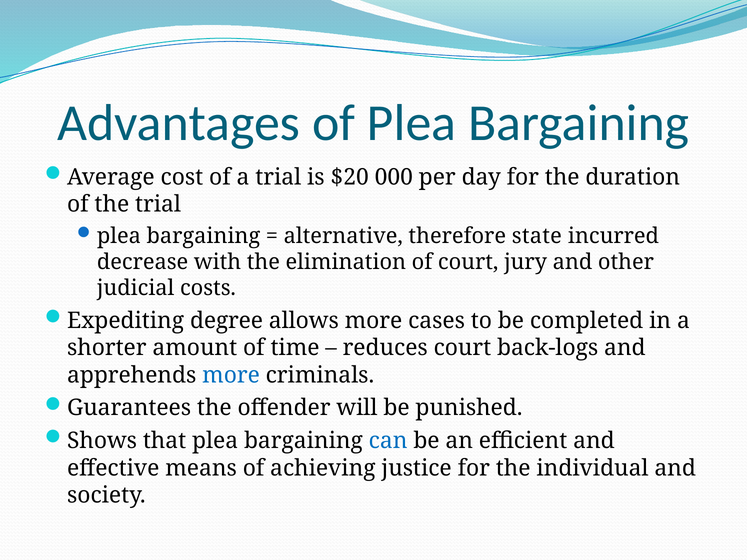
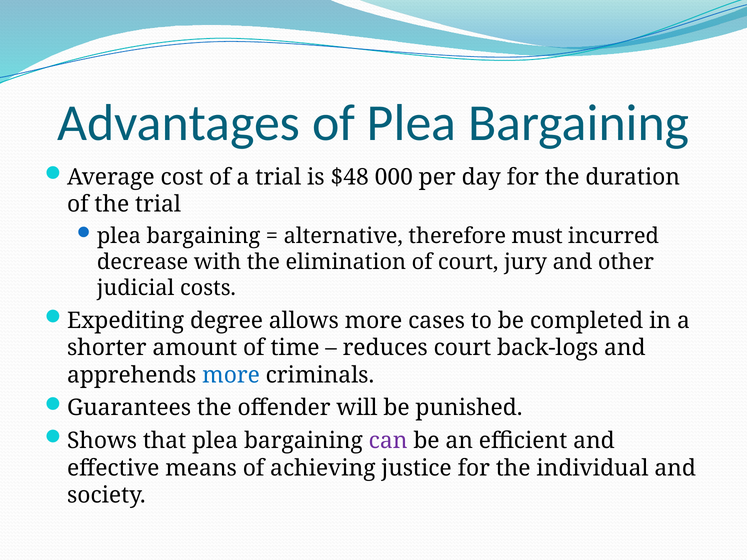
$20: $20 -> $48 (350, 177)
state: state -> must (537, 236)
can colour: blue -> purple (388, 441)
